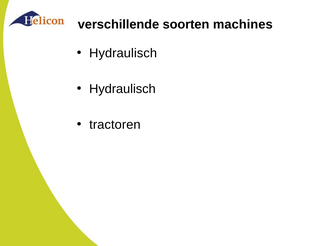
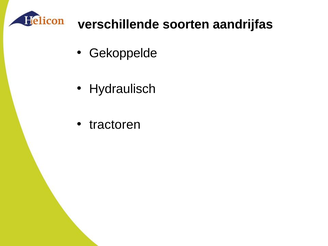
machines: machines -> aandrijfas (243, 24)
Hydraulisch: Hydraulisch -> Gekoppelde (123, 53)
